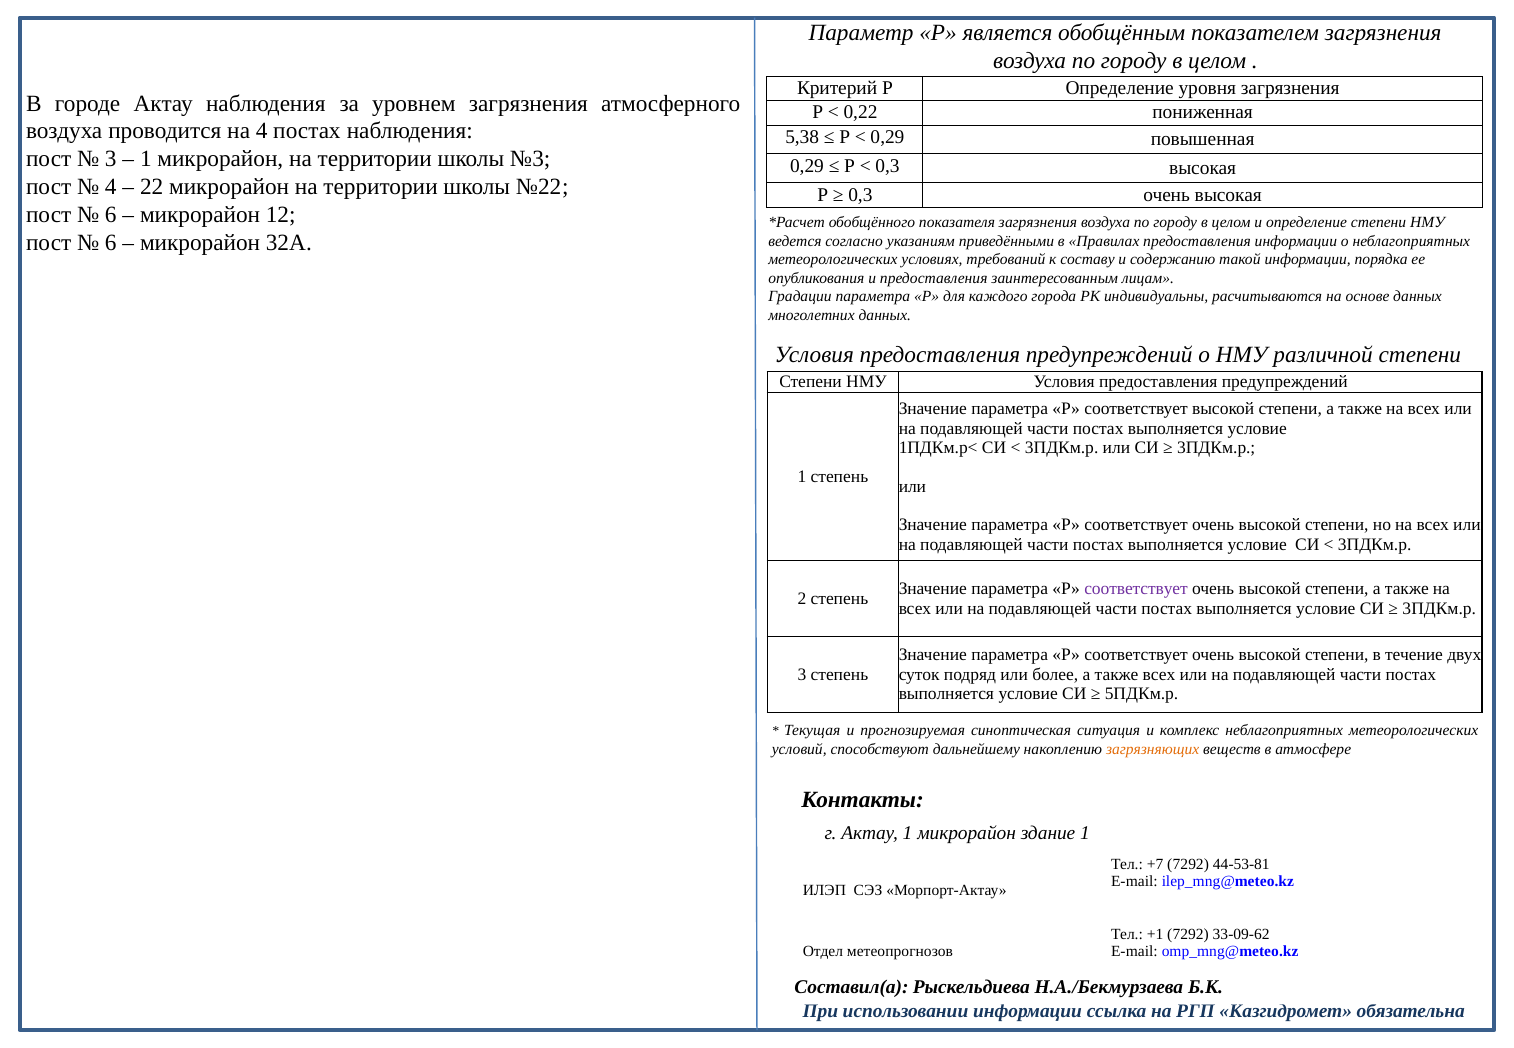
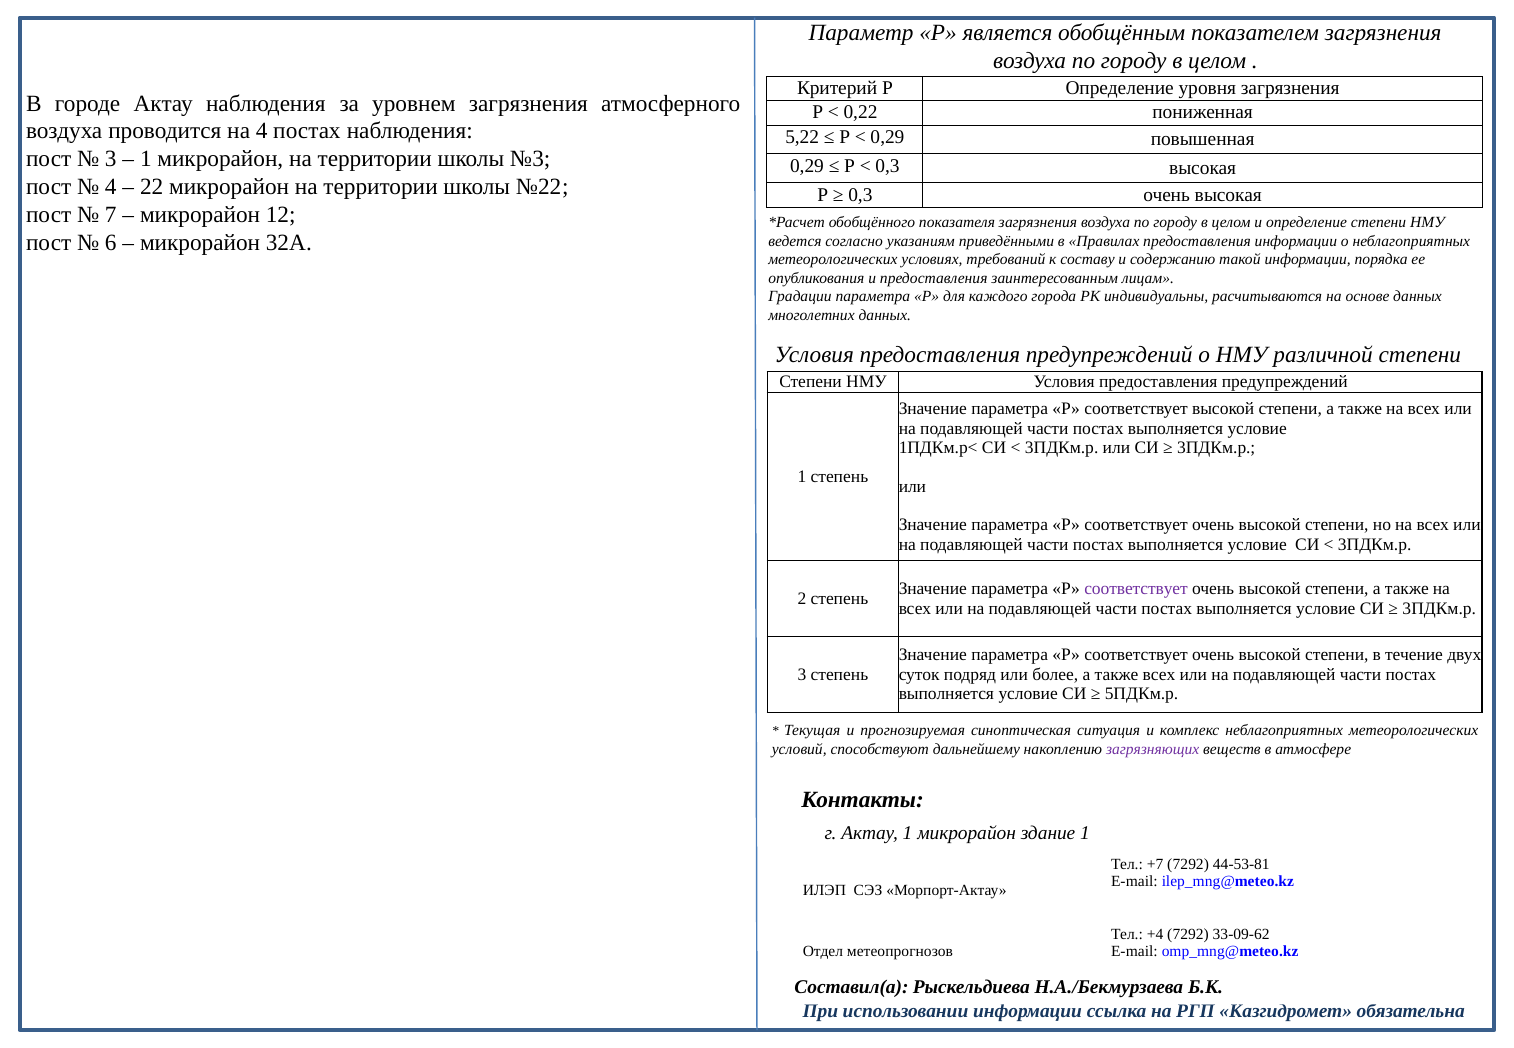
5,38: 5,38 -> 5,22 (802, 137)
6: 6 -> 7 (111, 215)
загрязняющих colour: orange -> purple (1153, 749)
+1: +1 -> +4 (1155, 934)
